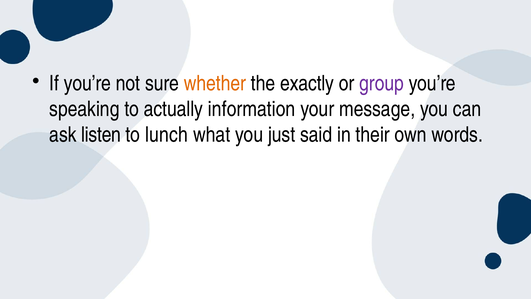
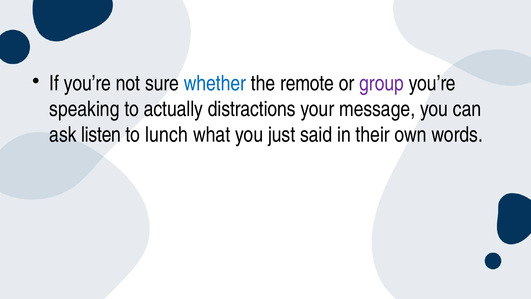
whether colour: orange -> blue (215, 83)
exactly: exactly -> remote (307, 83)
information: information -> distractions (252, 109)
